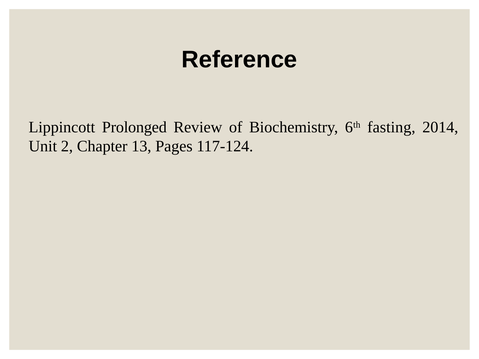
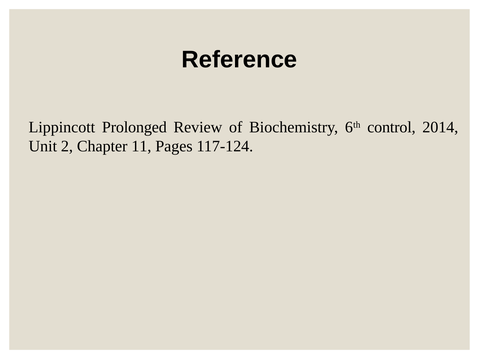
fasting: fasting -> control (391, 127)
13: 13 -> 11 (141, 146)
